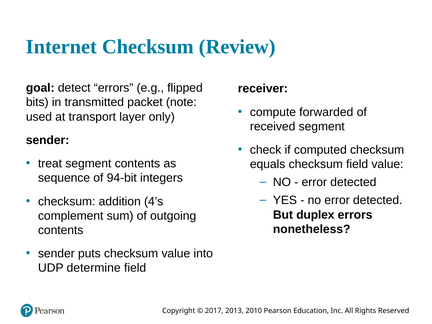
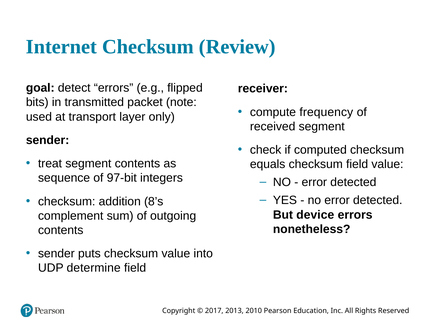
forwarded: forwarded -> frequency (326, 112)
94-bit: 94-bit -> 97-bit (122, 178)
4’s: 4’s -> 8’s (154, 201)
duplex: duplex -> device (315, 215)
